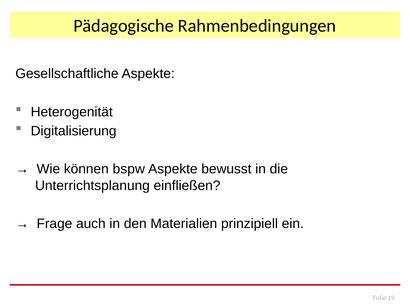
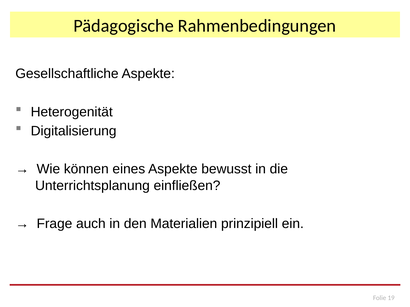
bspw: bspw -> eines (129, 169)
